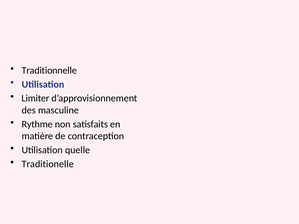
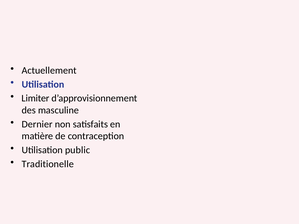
Traditionnelle: Traditionnelle -> Actuellement (49, 70)
Rythme: Rythme -> Dernier (37, 124)
quelle: quelle -> public (78, 150)
